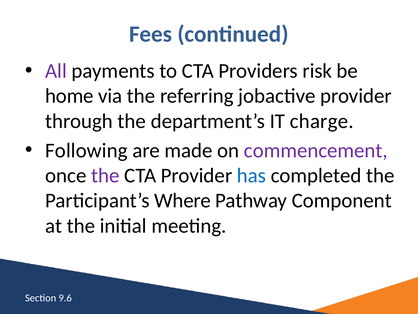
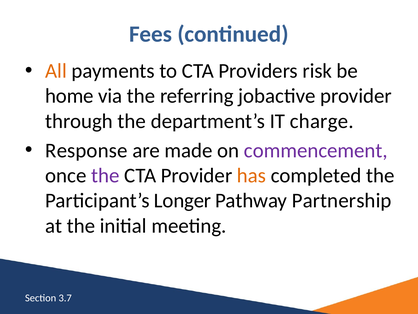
All colour: purple -> orange (56, 71)
Following: Following -> Response (86, 150)
has colour: blue -> orange (252, 175)
Where: Where -> Longer (183, 200)
Component: Component -> Partnership (342, 200)
9.6: 9.6 -> 3.7 (65, 297)
